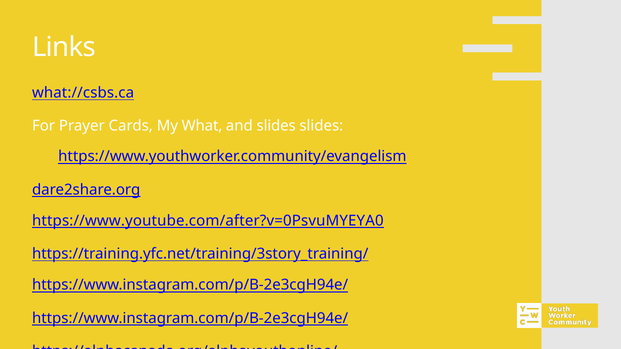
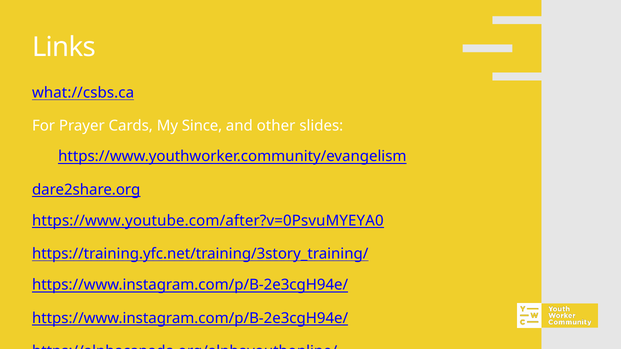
What: What -> Since (202, 126)
and slides: slides -> other (276, 126)
